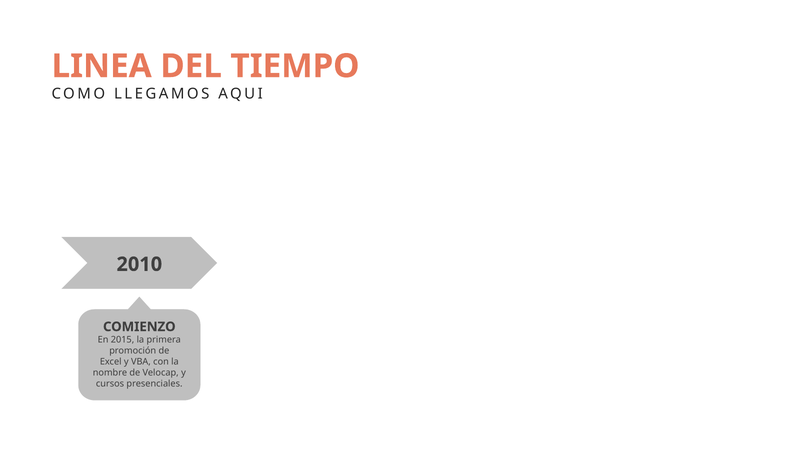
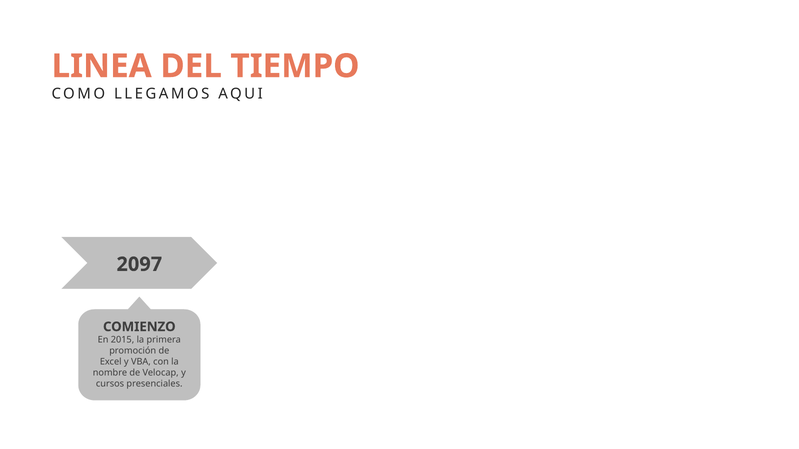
2010: 2010 -> 2097 (139, 265)
